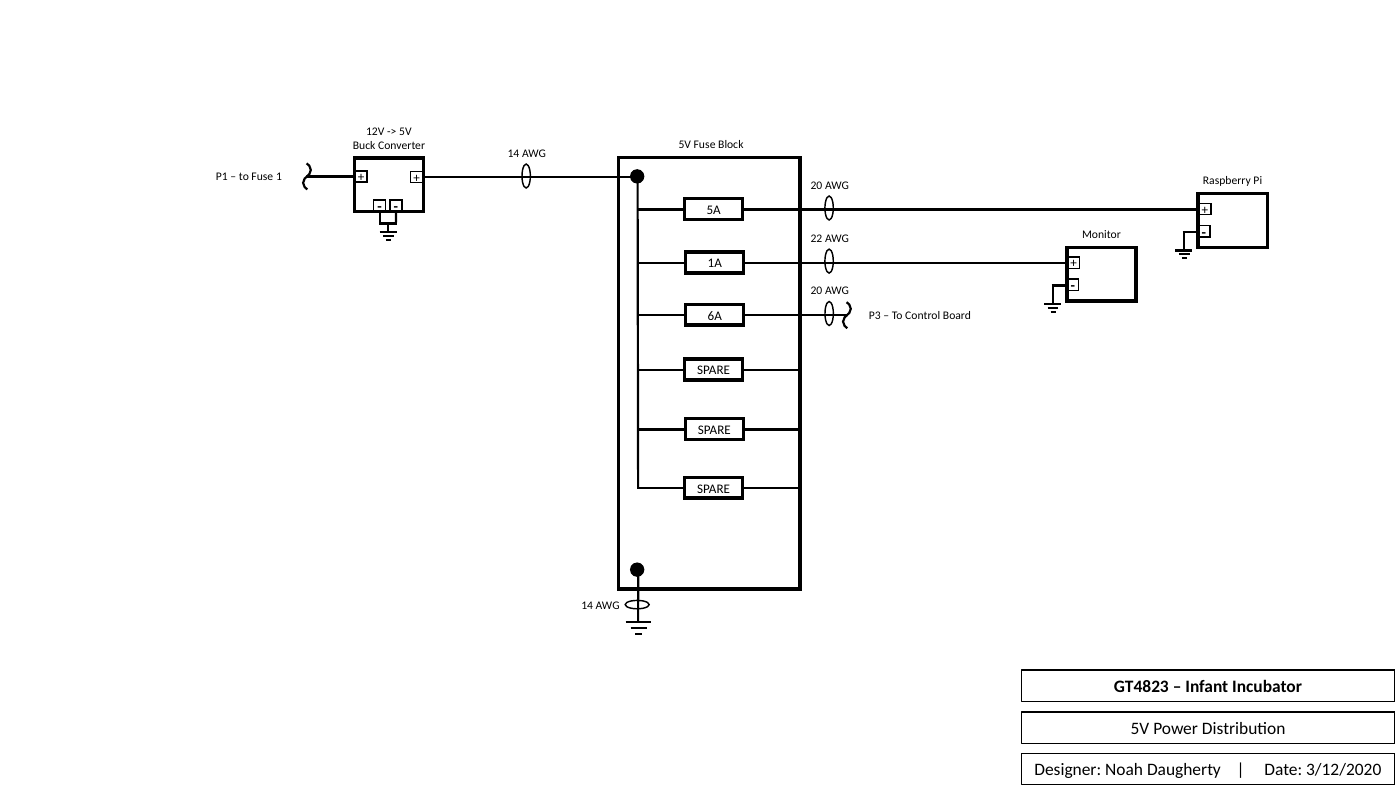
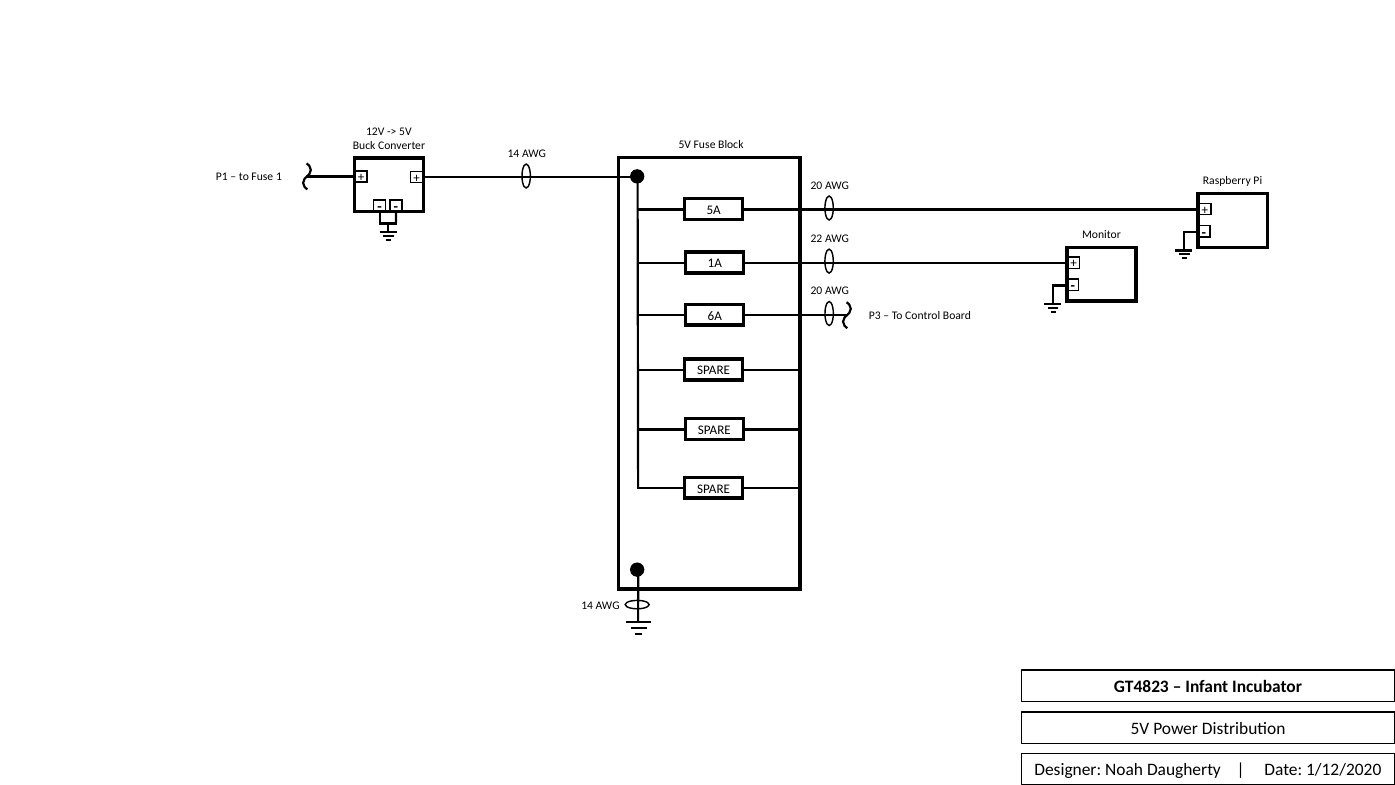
3/12/2020: 3/12/2020 -> 1/12/2020 (1344, 770)
